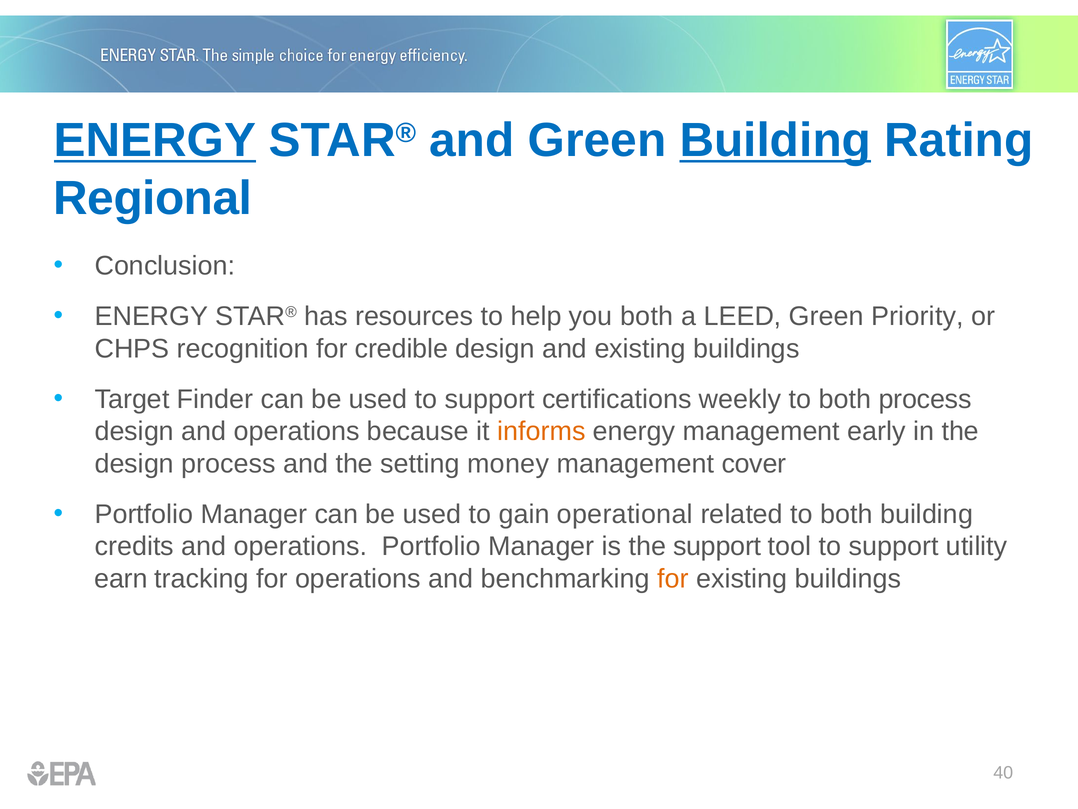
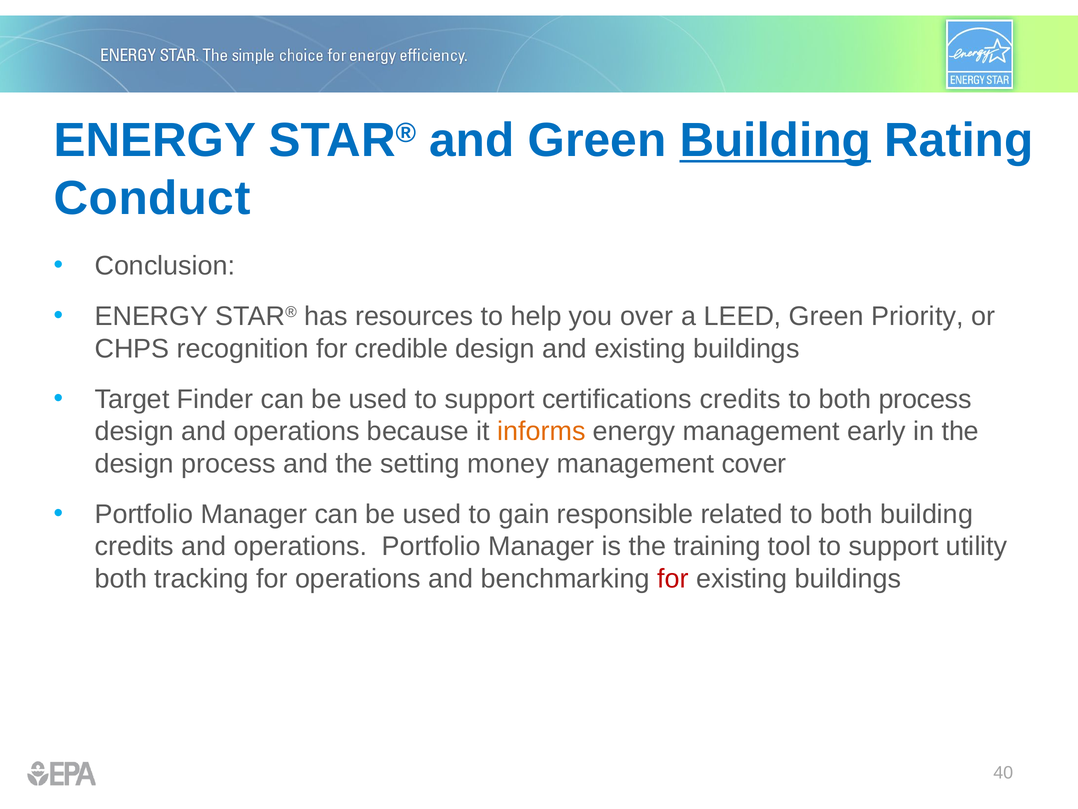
ENERGY underline: present -> none (155, 141)
Regional: Regional -> Conduct (152, 198)
you both: both -> over (647, 316)
certifications weekly: weekly -> credits (740, 399)
operational: operational -> responsible (625, 514)
the support: support -> training (717, 546)
earn: earn -> both (121, 579)
for colour: orange -> red (673, 579)
